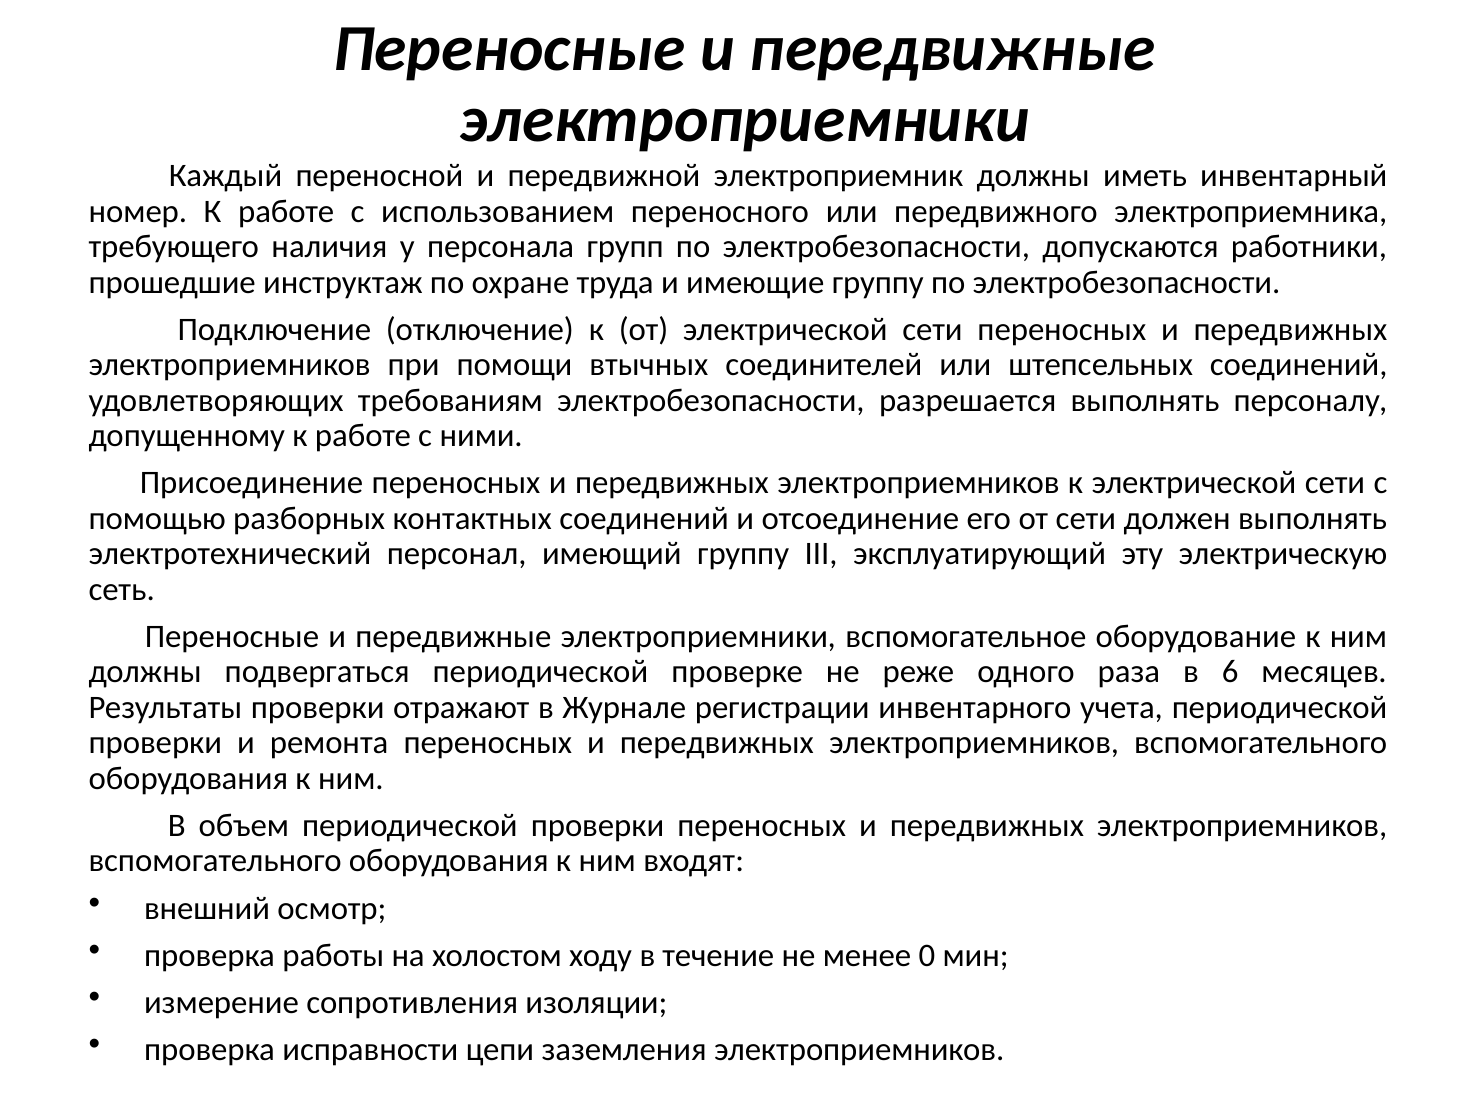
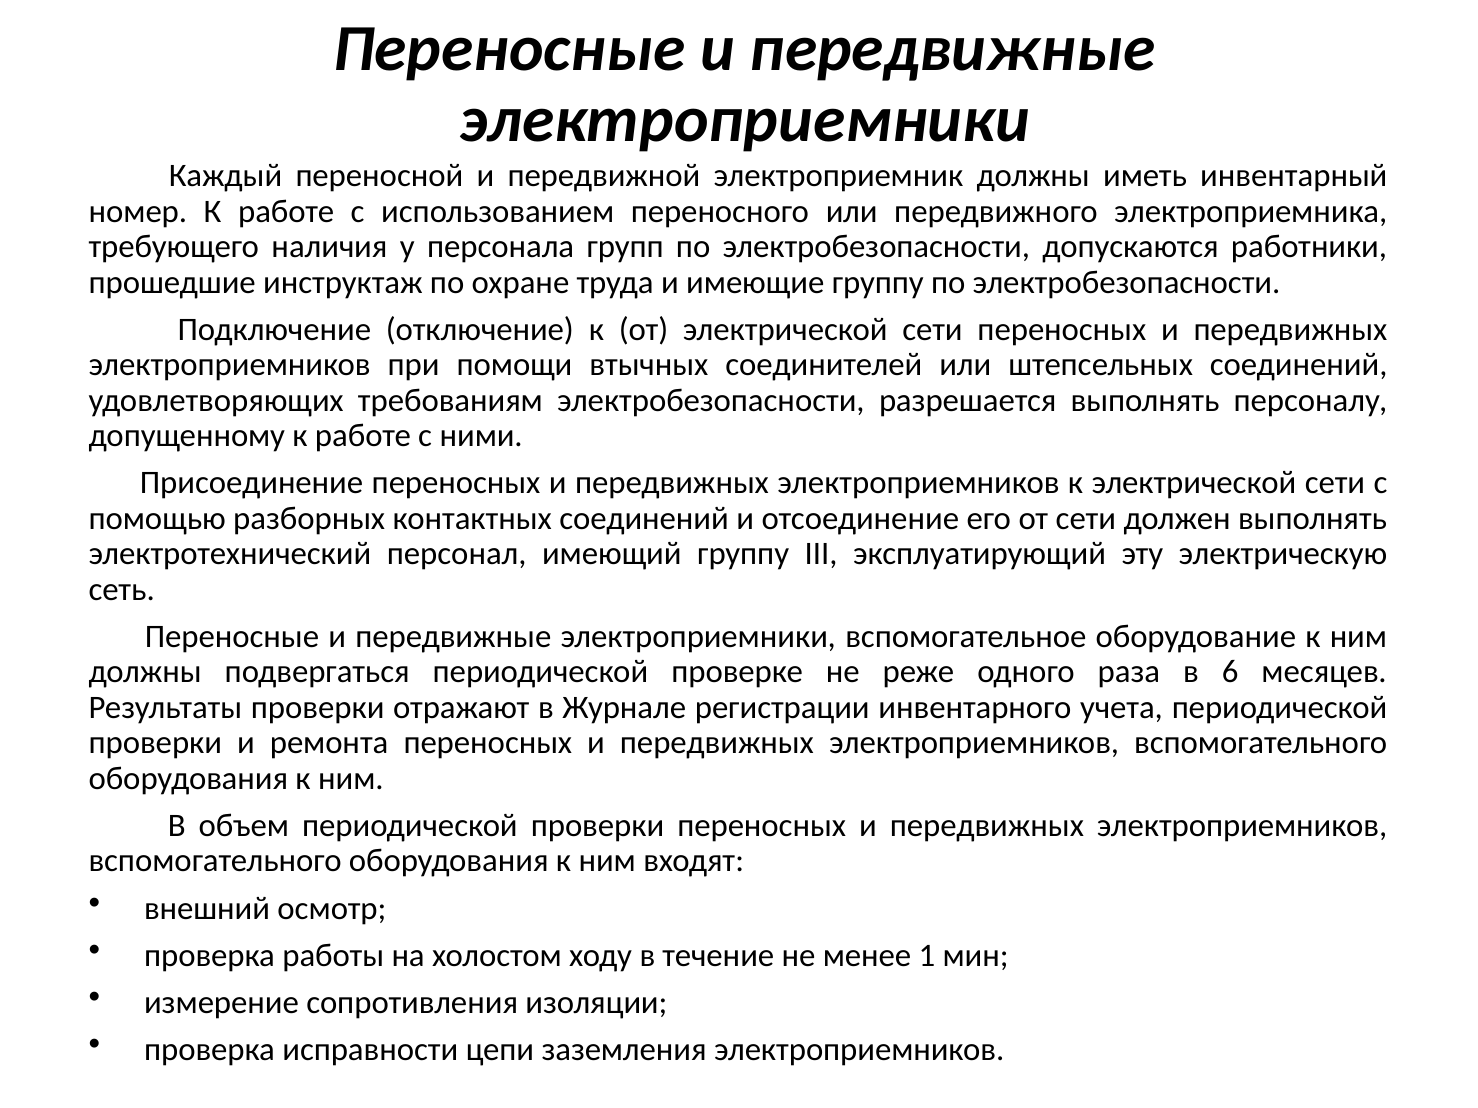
0: 0 -> 1 (927, 956)
